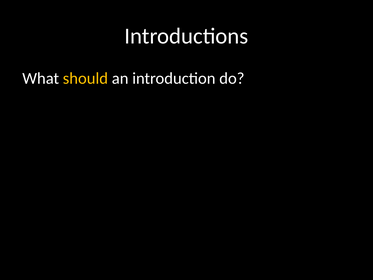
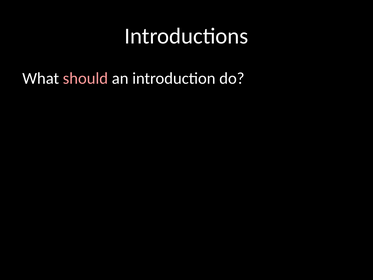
should colour: yellow -> pink (86, 78)
